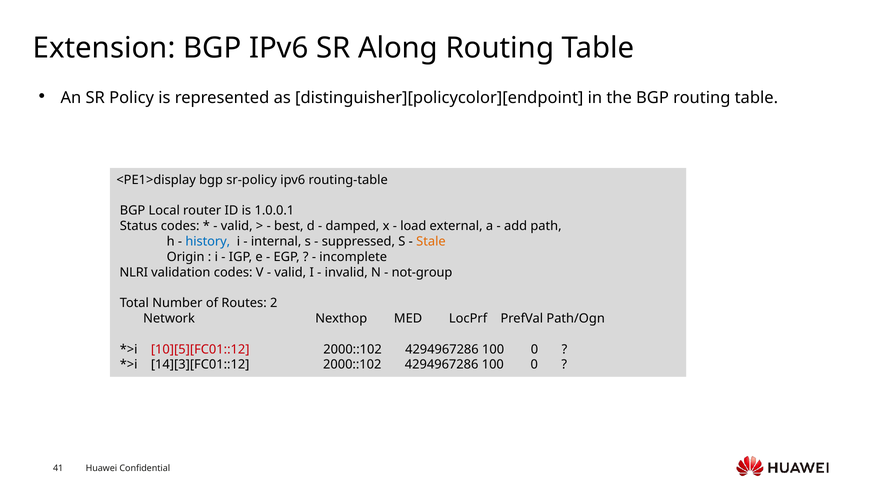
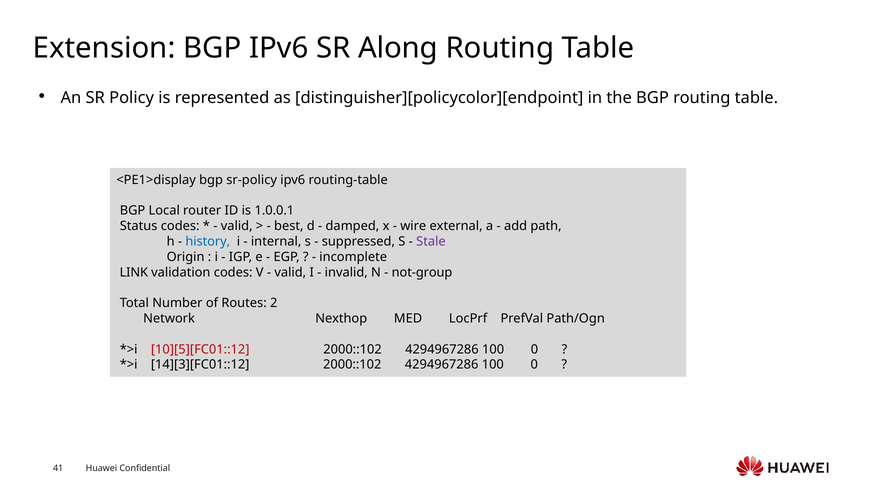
load: load -> wire (413, 226)
Stale colour: orange -> purple (431, 242)
NLRI: NLRI -> LINK (134, 273)
